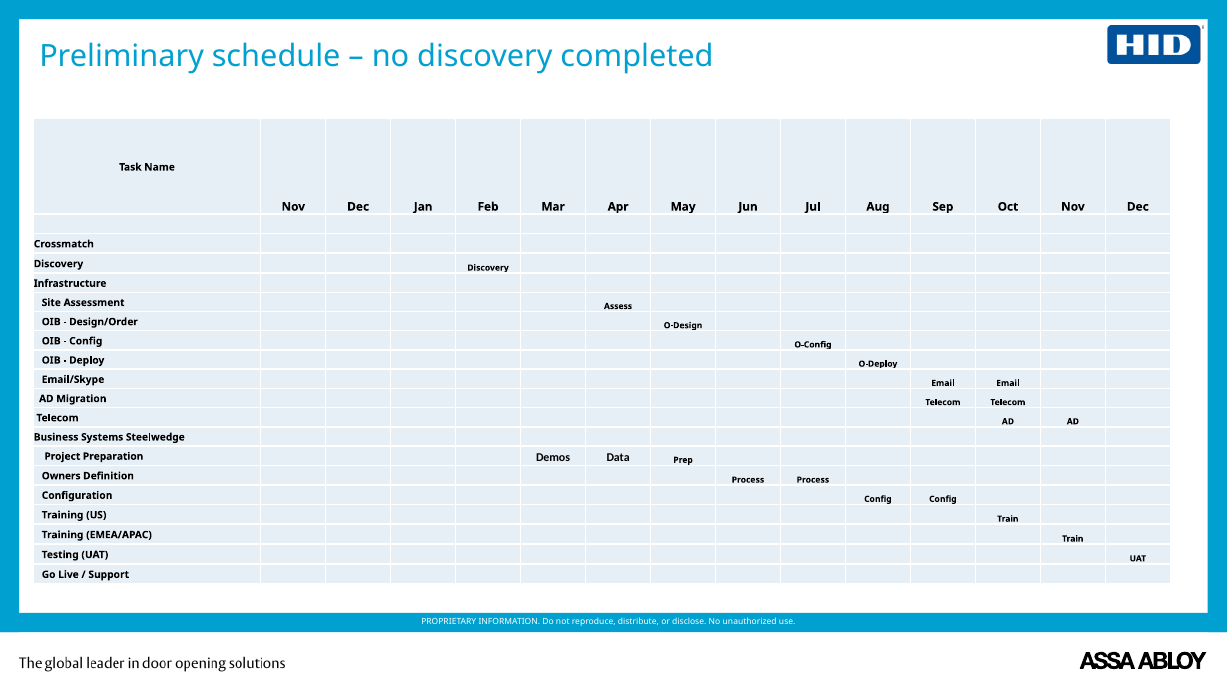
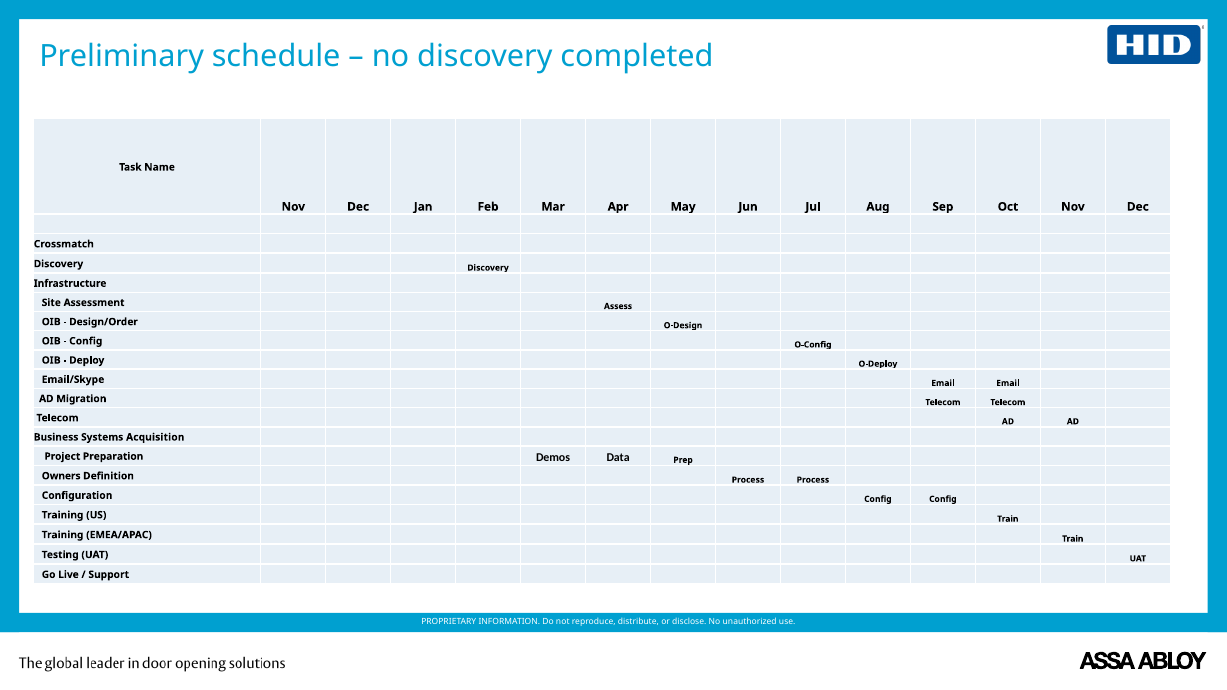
Steelwedge: Steelwedge -> Acquisition (155, 437)
